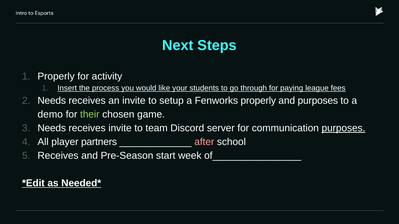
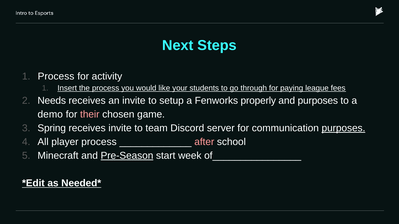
Properly: Properly -> Process (56, 76)
their colour: light green -> pink (90, 115)
Needs: Needs -> Spring (52, 128)
player partners: partners -> process (99, 142)
Receives: Receives -> Minecraft (58, 156)
Pre-Season underline: none -> present (127, 156)
